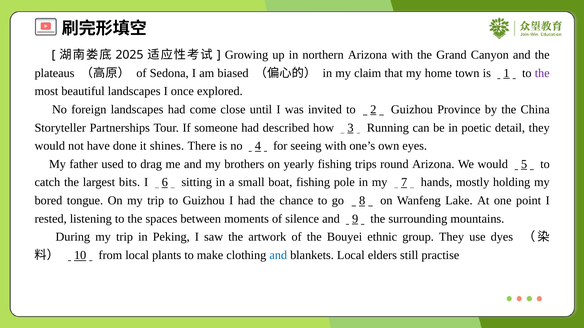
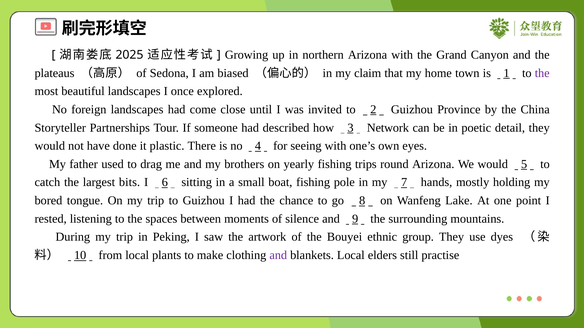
Running: Running -> Network (388, 128)
shines: shines -> plastic (167, 146)
and colour: blue -> purple (278, 256)
